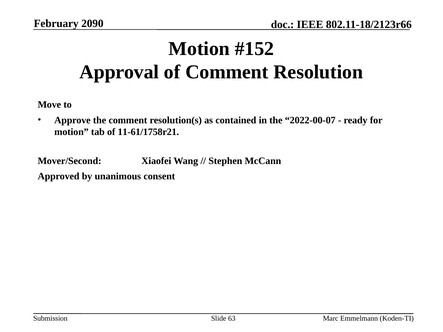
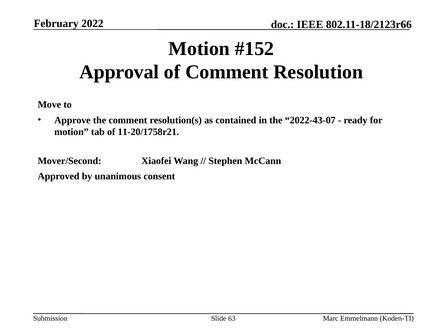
2090: 2090 -> 2022 (92, 23)
2022-00-07: 2022-00-07 -> 2022-43-07 (310, 120)
11-61/1758r21: 11-61/1758r21 -> 11-20/1758r21 (148, 132)
